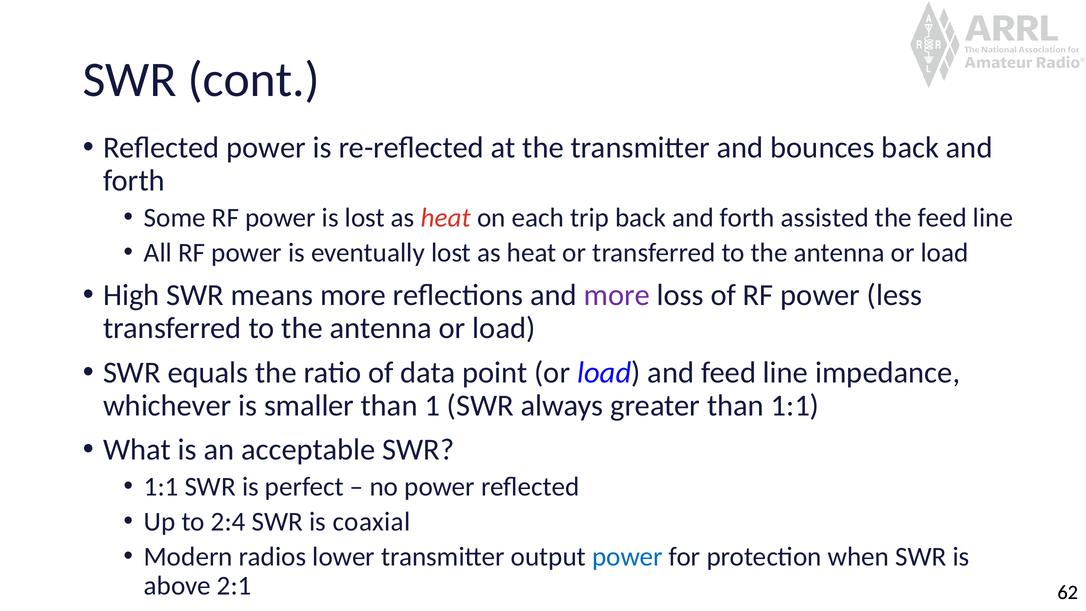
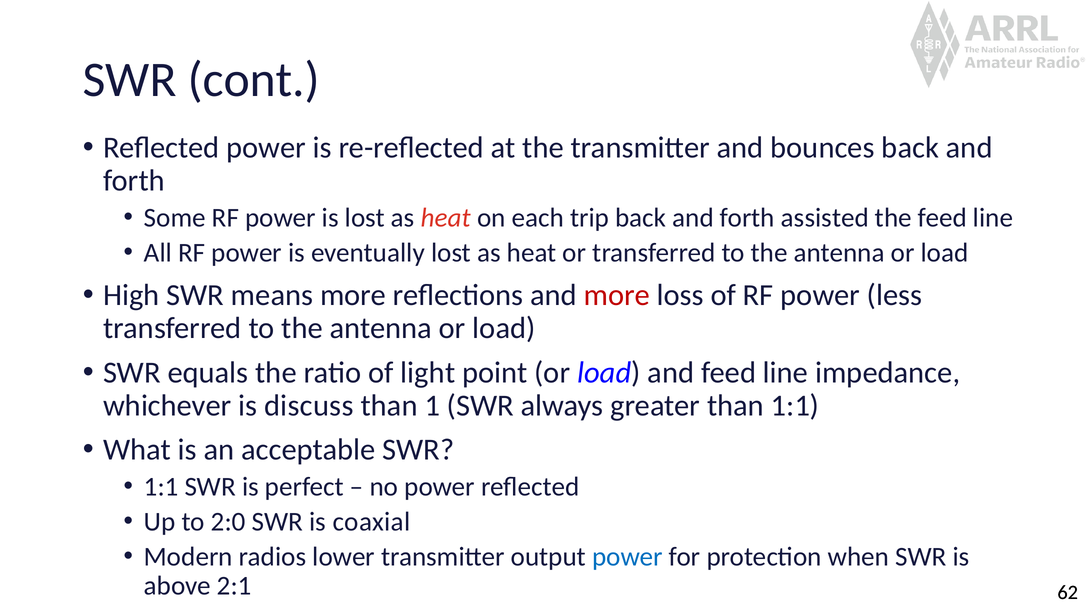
more colour: purple -> red (617, 295)
data: data -> light (428, 372)
smaller: smaller -> discuss (309, 405)
2:4: 2:4 -> 2:0 (228, 522)
